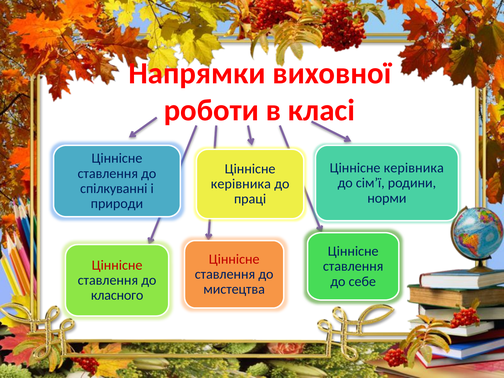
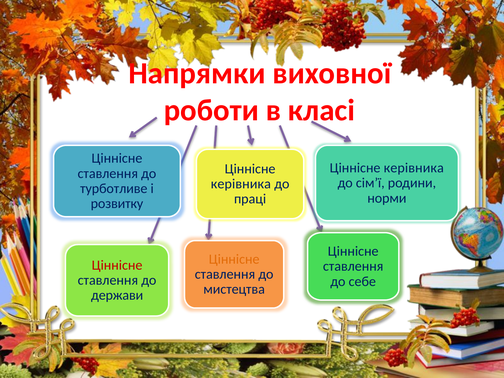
спілкуванні: спілкуванні -> турботливе (114, 189)
природи: природи -> розвитку (117, 204)
Ціннісне colour: red -> orange (234, 259)
класного: класного -> держави (117, 295)
